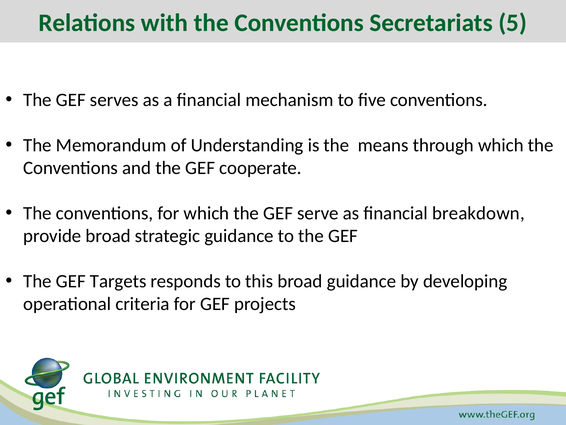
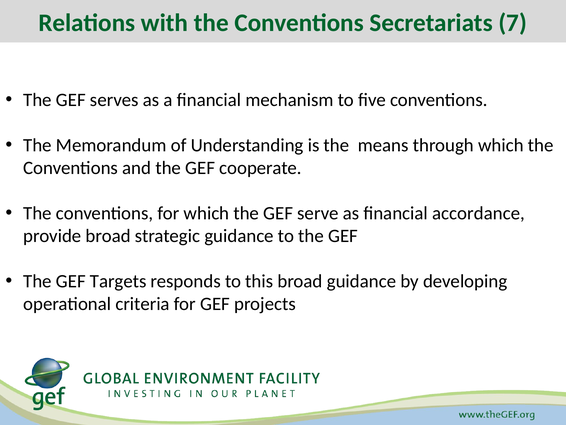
5: 5 -> 7 (513, 23)
breakdown: breakdown -> accordance (478, 213)
